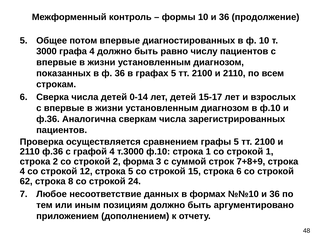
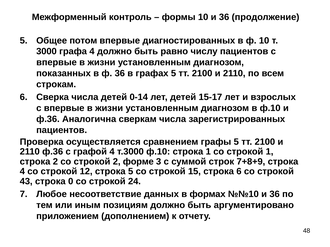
форма: форма -> форме (138, 162)
62: 62 -> 43 (26, 182)
8: 8 -> 0 (71, 182)
